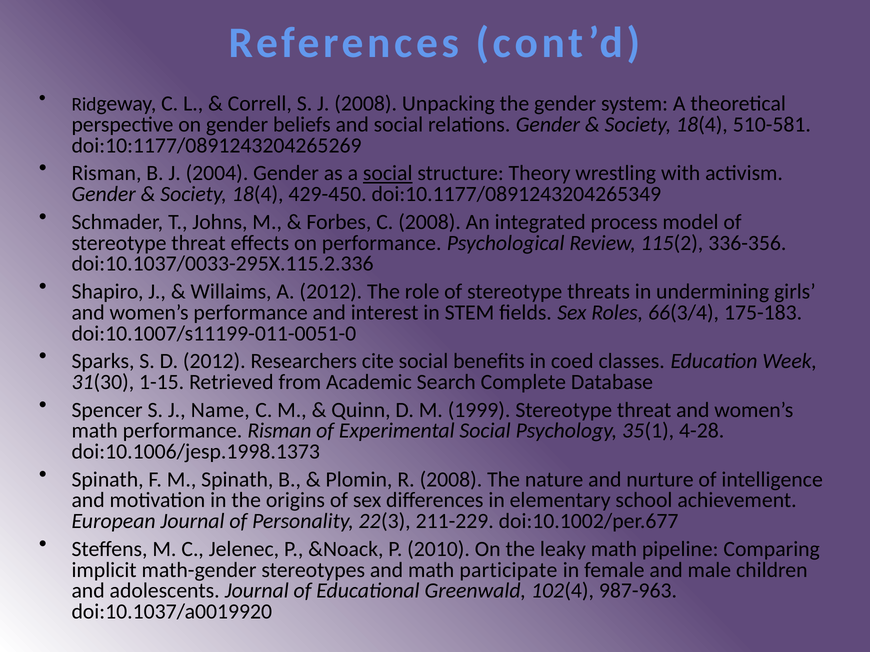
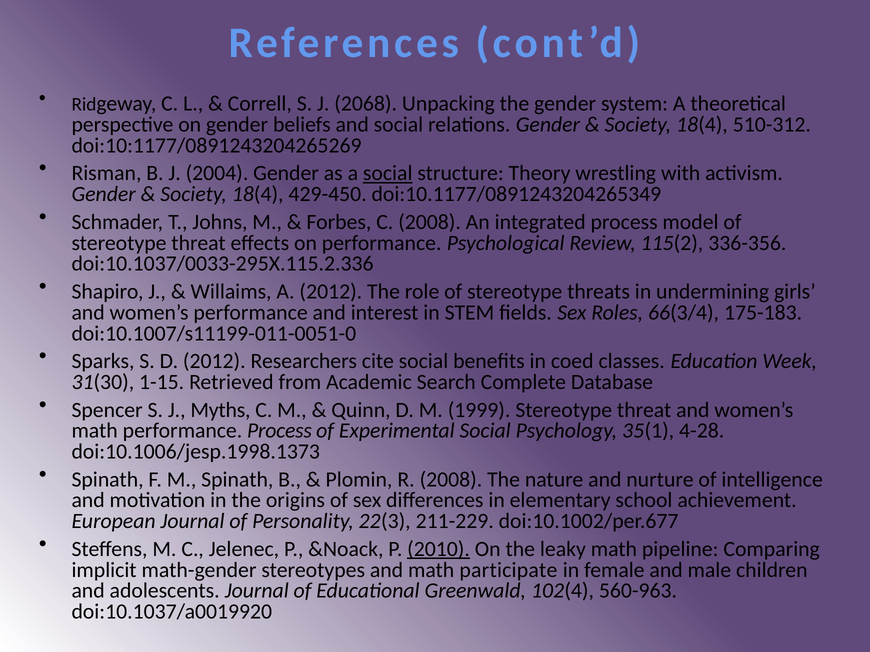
J 2008: 2008 -> 2068 (366, 104)
510-581: 510-581 -> 510-312 (772, 125)
Name: Name -> Myths (220, 410)
performance Risman: Risman -> Process (280, 431)
2010 underline: none -> present (439, 549)
987-963: 987-963 -> 560-963 (638, 591)
